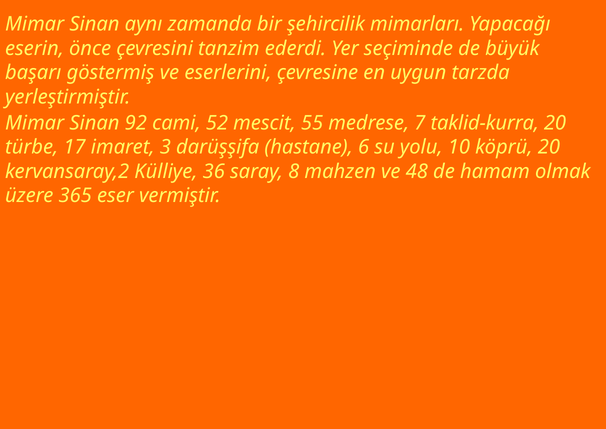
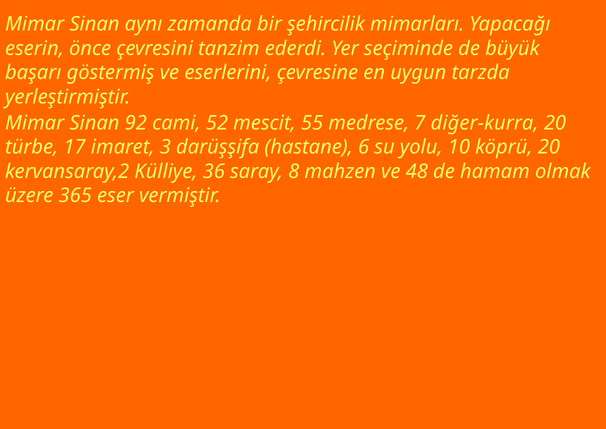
taklid-kurra: taklid-kurra -> diğer-kurra (485, 123)
